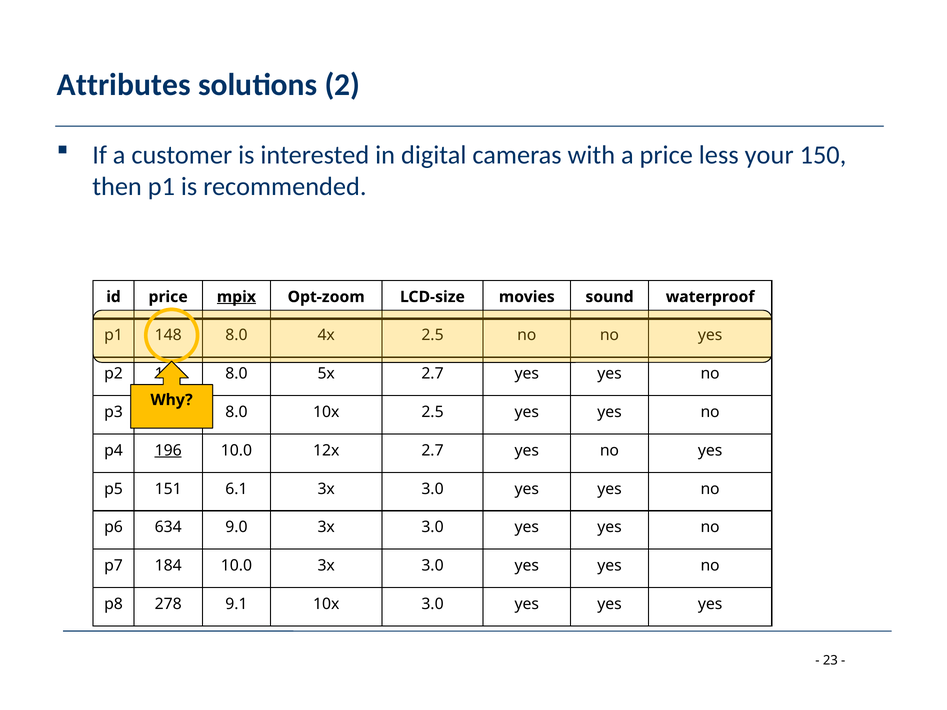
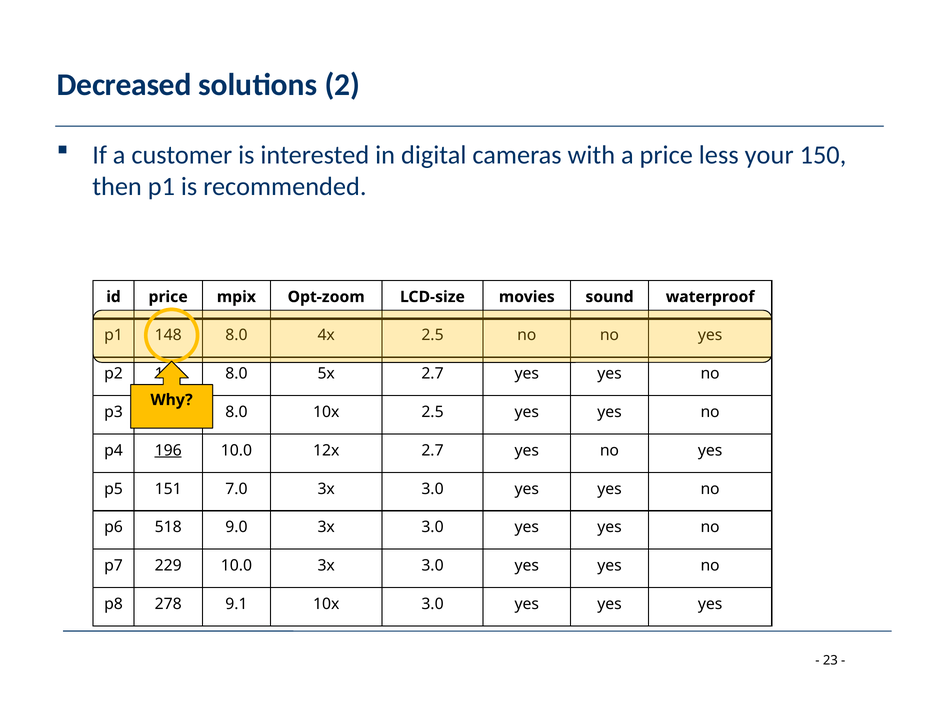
Attributes: Attributes -> Decreased (124, 85)
mpix underline: present -> none (236, 297)
6.1: 6.1 -> 7.0 (236, 489)
634: 634 -> 518 (168, 527)
184: 184 -> 229 (168, 566)
